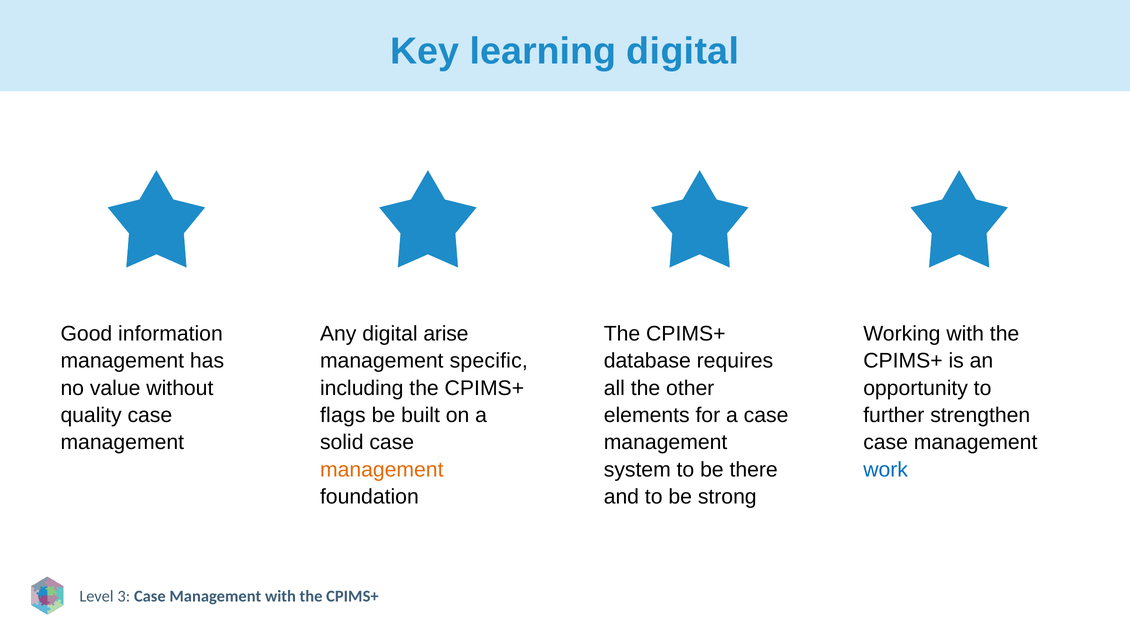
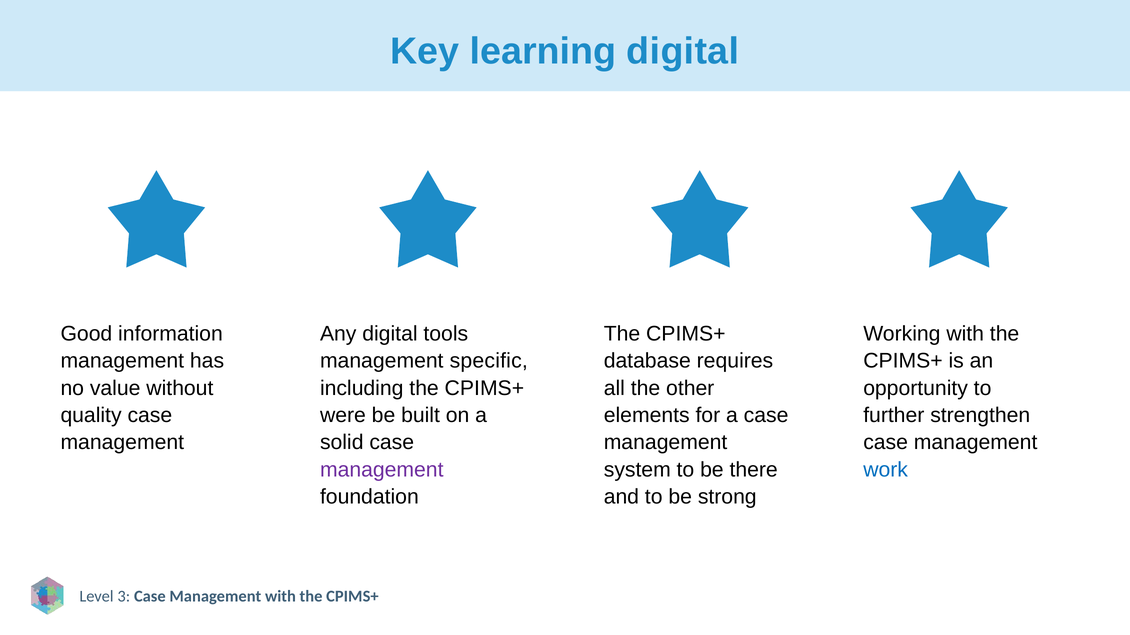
arise: arise -> tools (446, 334)
flags: flags -> were (343, 416)
management colour: orange -> purple (382, 470)
